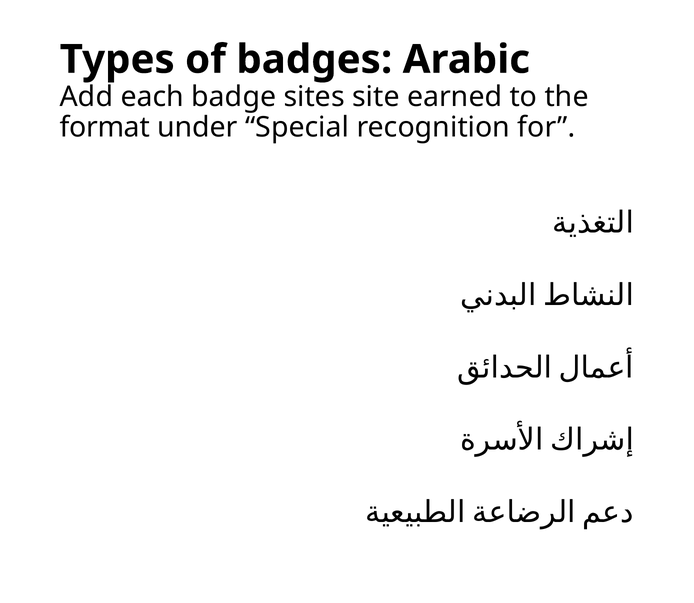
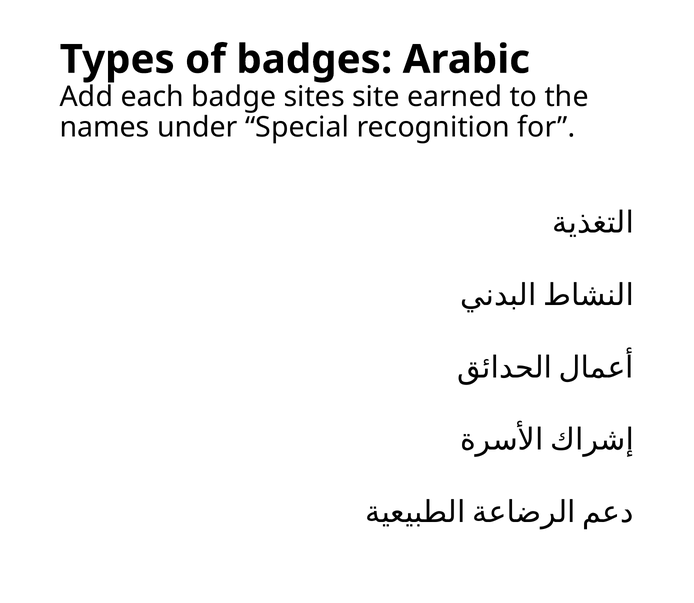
format: format -> names (105, 128)
